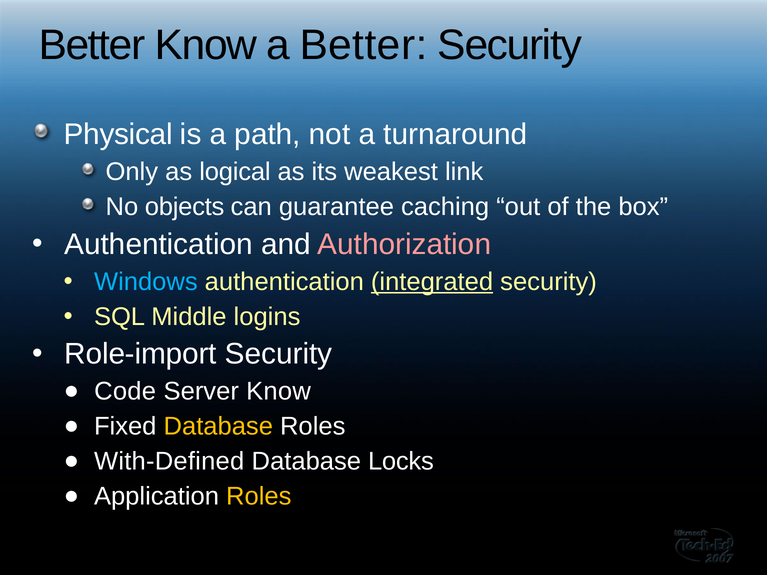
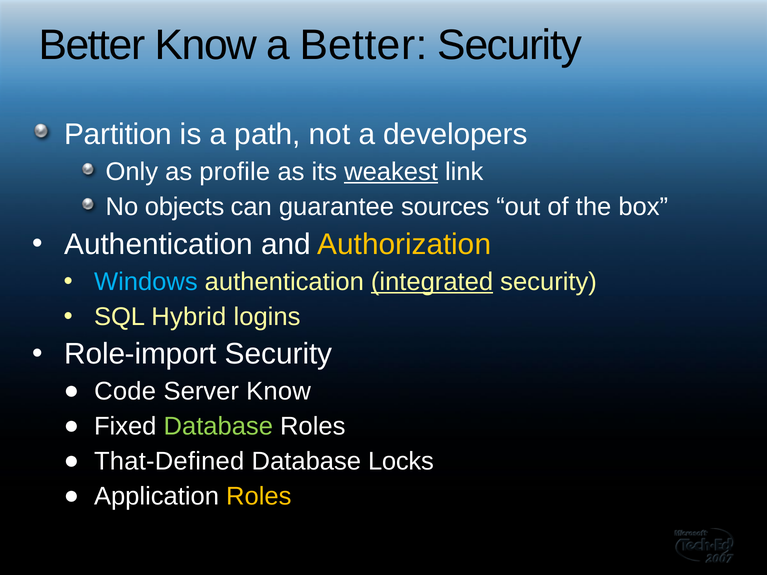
Physical: Physical -> Partition (118, 135)
turnaround: turnaround -> developers (455, 135)
logical: logical -> profile (235, 172)
weakest underline: none -> present (391, 172)
caching: caching -> sources (445, 207)
Authorization colour: pink -> yellow (404, 244)
Middle: Middle -> Hybrid (189, 317)
Database colour: yellow -> light green (218, 427)
With-Defined: With-Defined -> That-Defined (169, 462)
